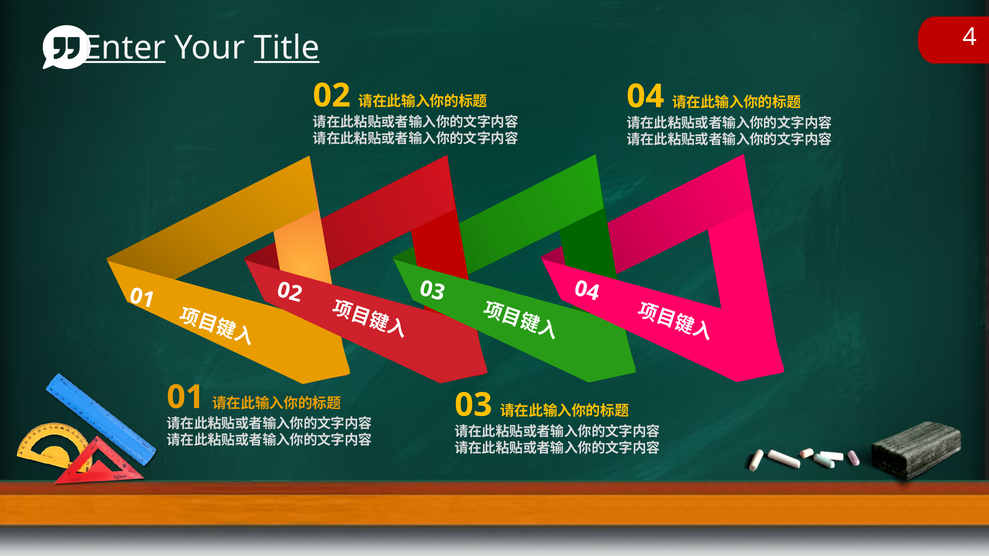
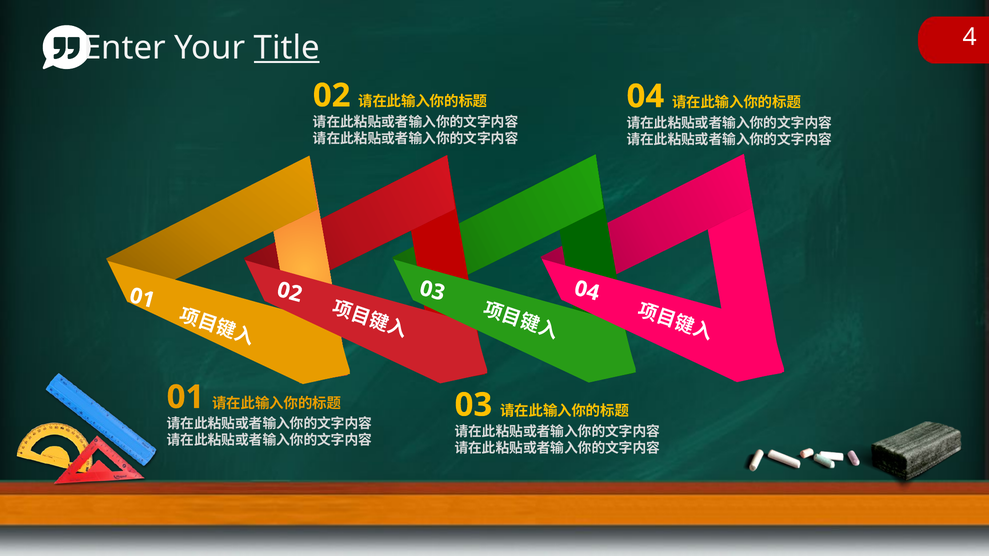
Enter underline: present -> none (124, 48)
